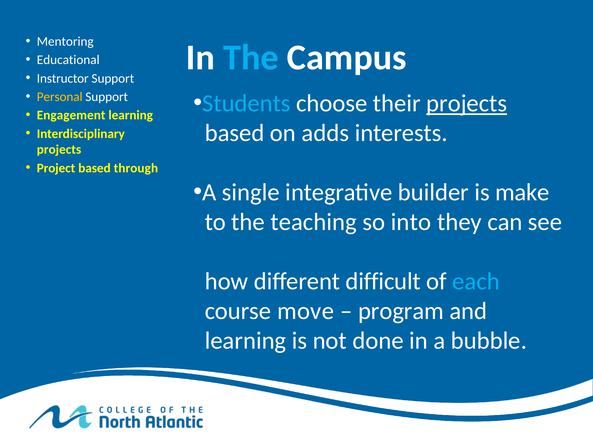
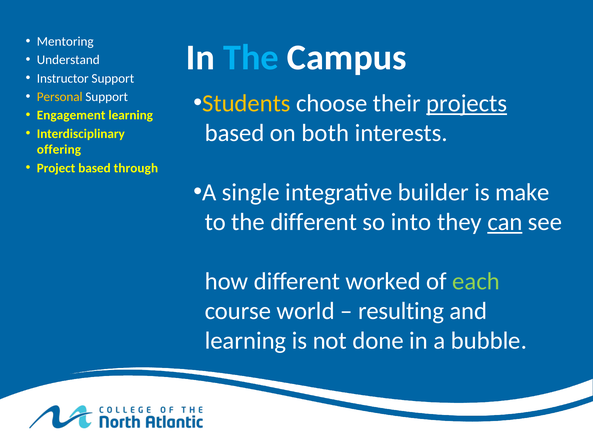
Educational: Educational -> Understand (68, 60)
Students colour: light blue -> yellow (246, 103)
adds: adds -> both (325, 133)
projects: projects -> offering (59, 149)
the teaching: teaching -> different (314, 222)
can underline: none -> present (505, 222)
difficult: difficult -> worked (383, 281)
each colour: light blue -> light green (476, 281)
move: move -> world (306, 311)
program: program -> resulting (401, 311)
